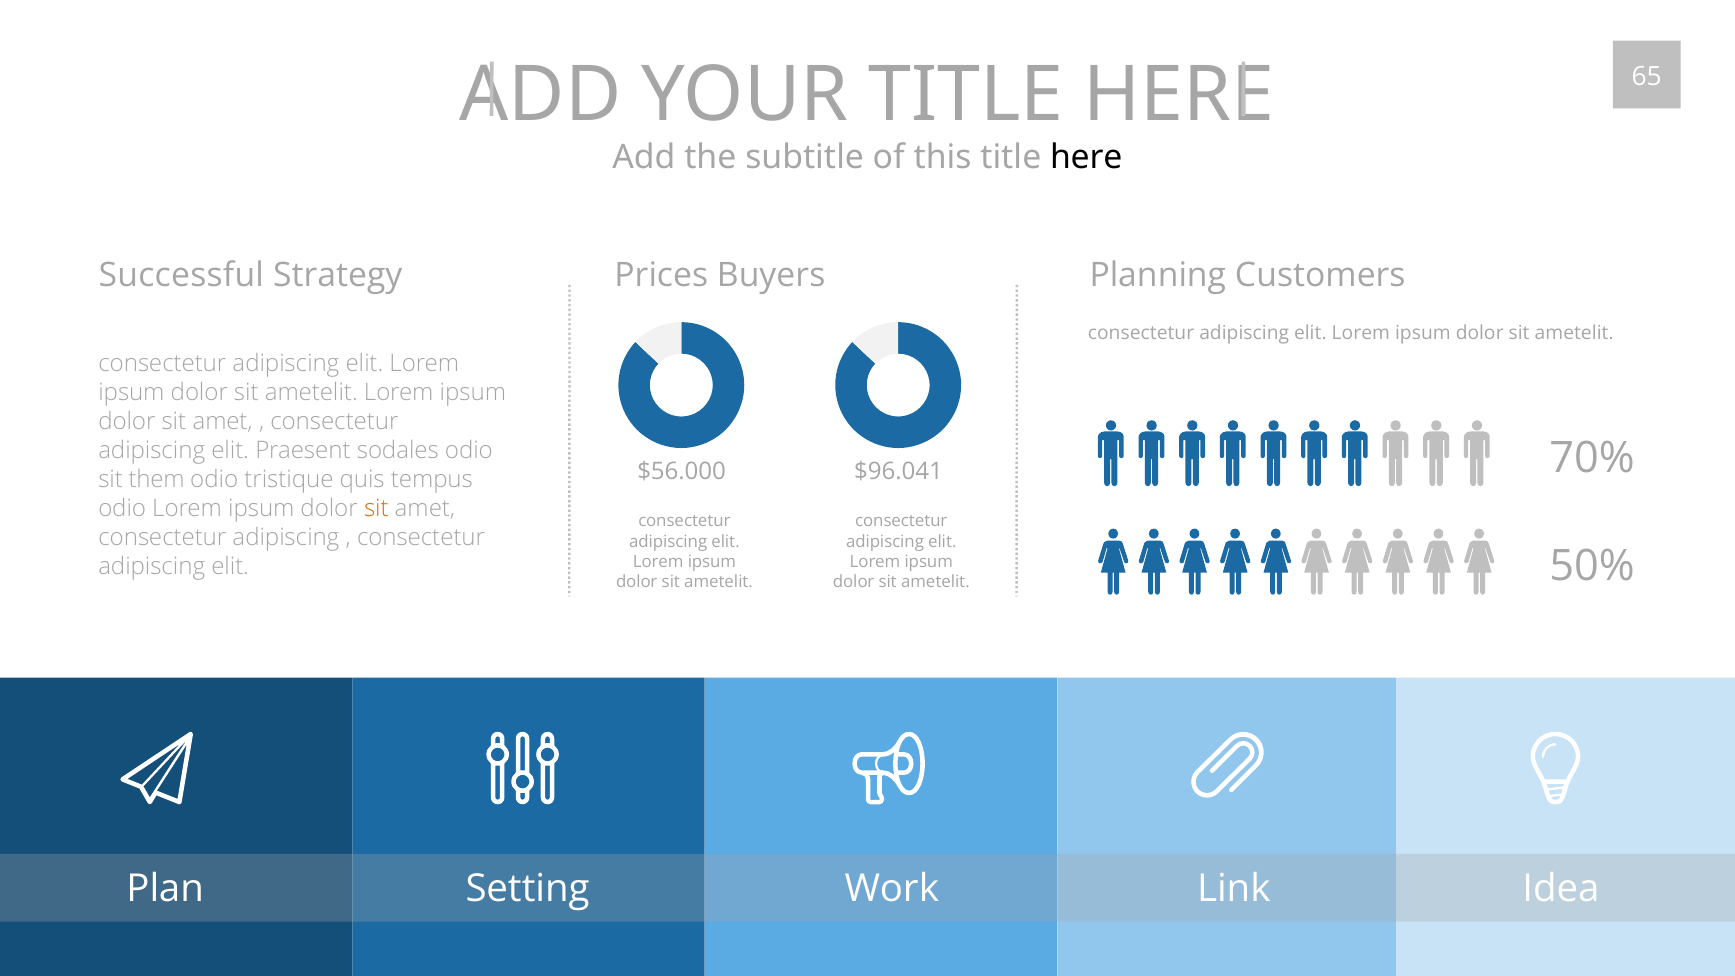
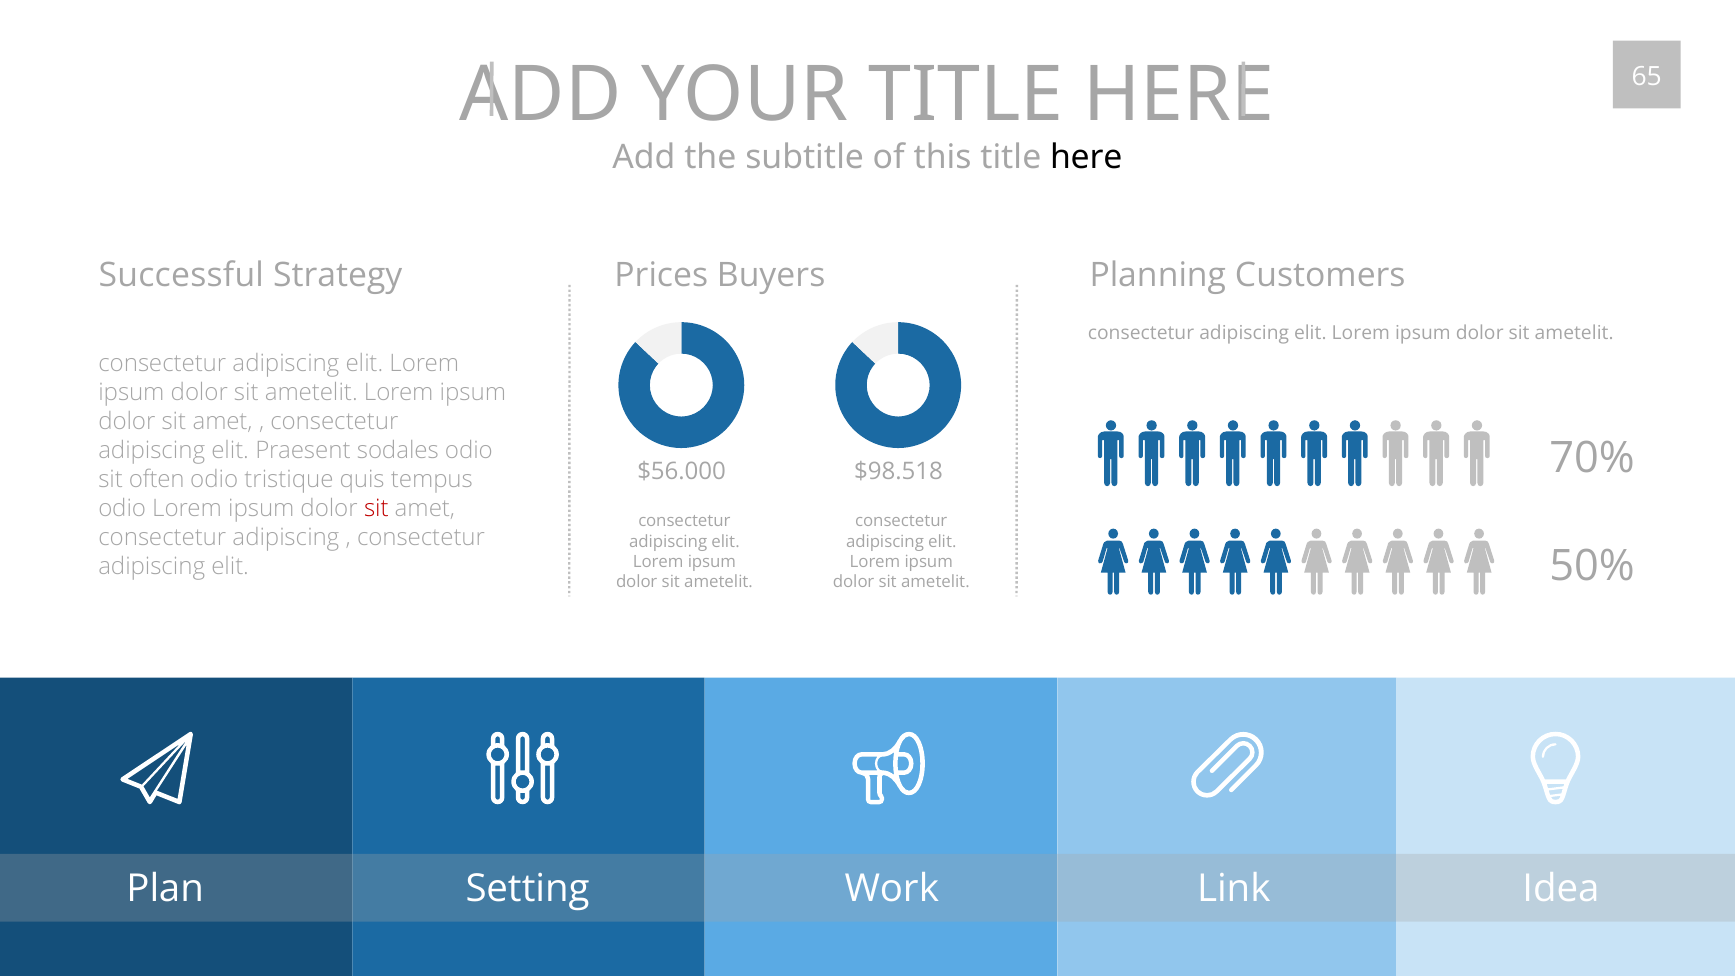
$96.041: $96.041 -> $98.518 (898, 471)
them: them -> often (157, 479)
sit colour: orange -> red (376, 508)
